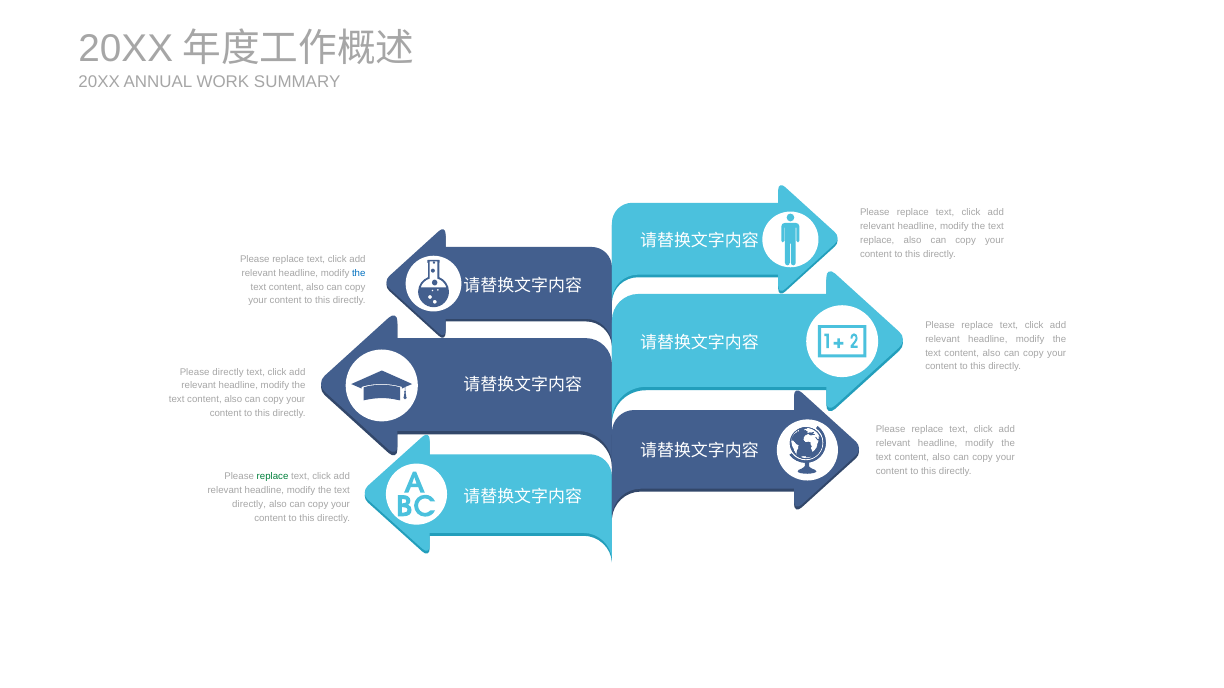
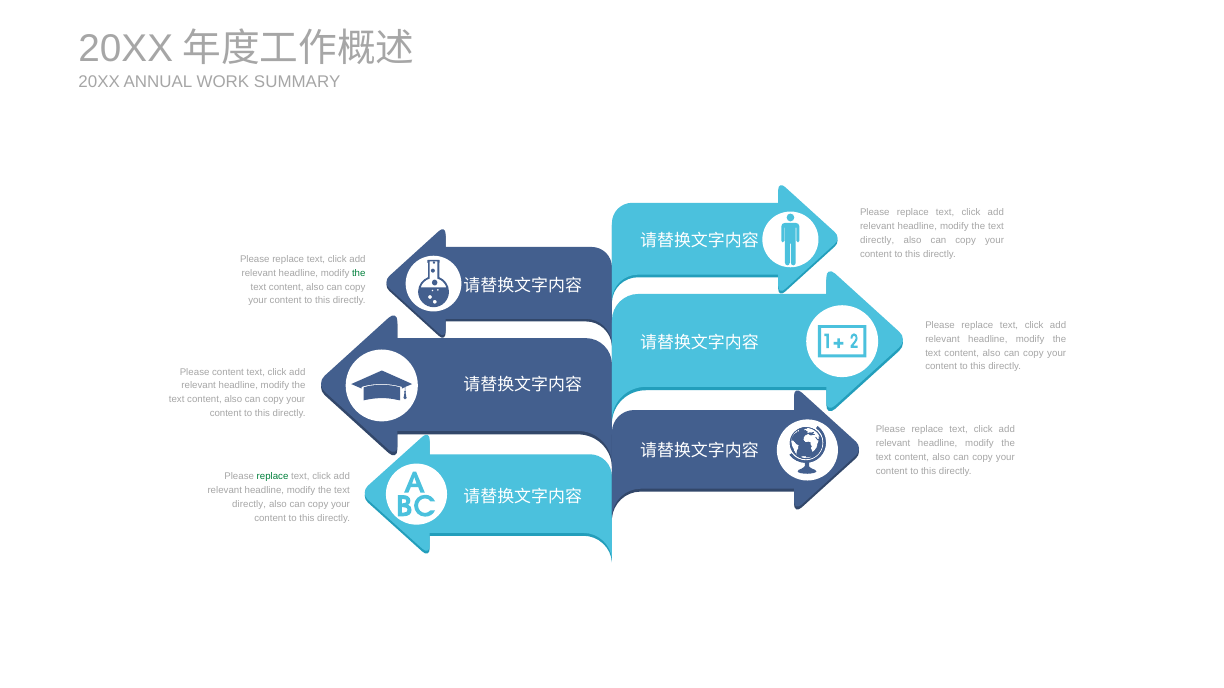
replace: replace -> directly (877, 240)
the colour: blue -> green (359, 273)
Please directly: directly -> content (228, 372)
